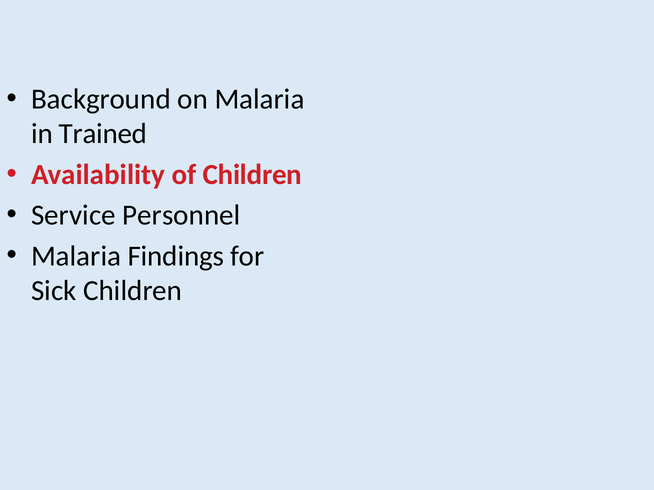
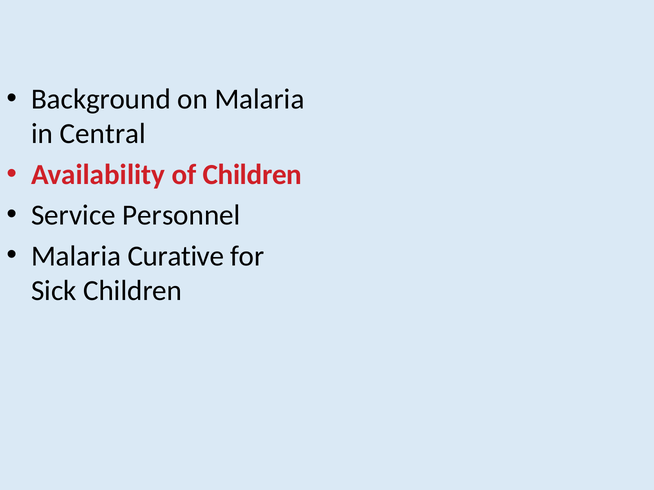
Trained: Trained -> Central (103, 134)
Findings: Findings -> Curative (176, 256)
